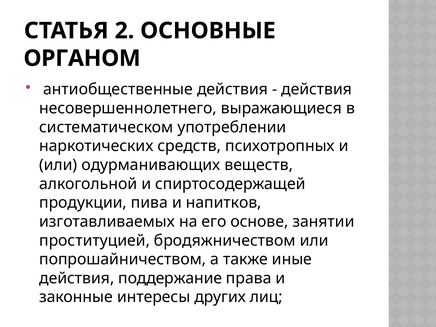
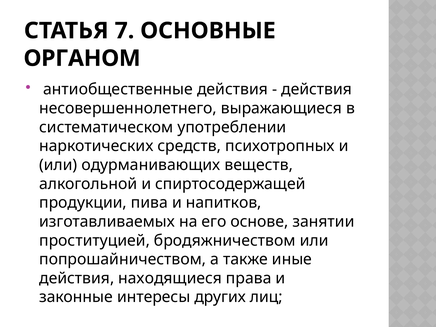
2: 2 -> 7 (124, 31)
поддержание: поддержание -> находящиеся (170, 278)
